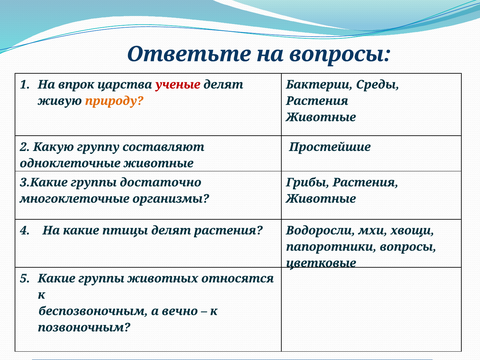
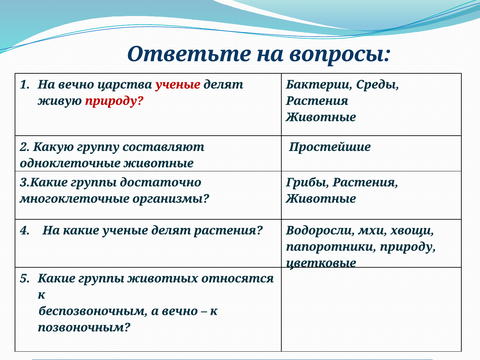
На впрок: впрок -> вечно (76, 85)
природу colour: orange -> red (114, 101)
какие птицы: птицы -> ученые (125, 230)
папоротники вопросы: вопросы -> природу (408, 247)
